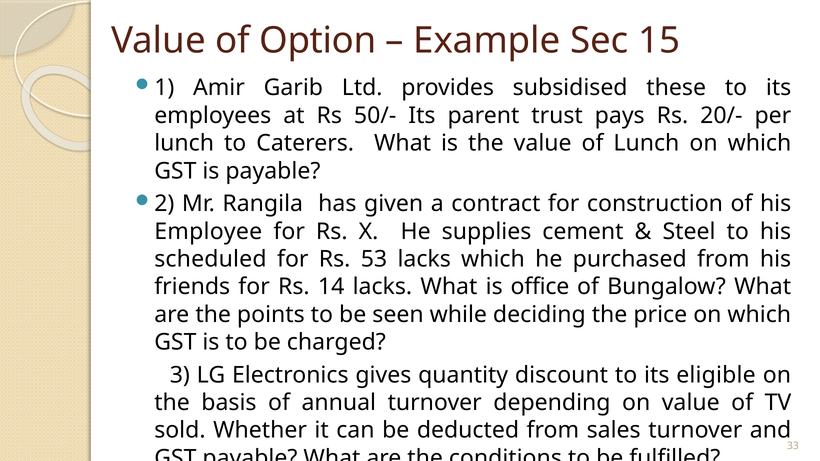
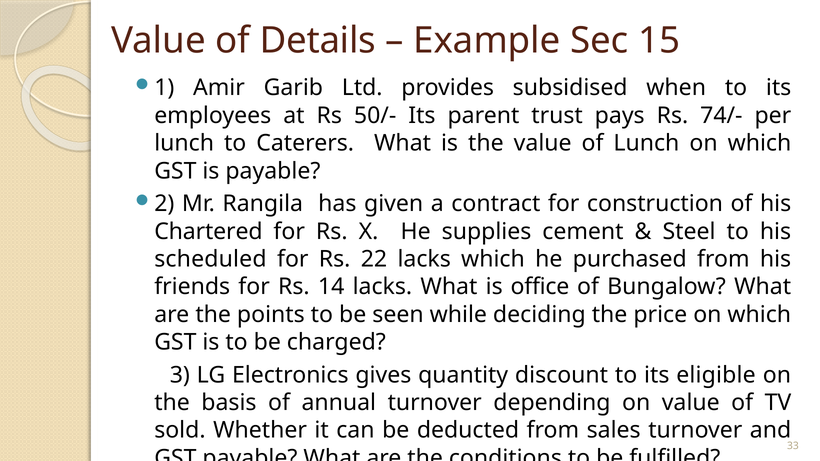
Option: Option -> Details (318, 40)
these: these -> when (676, 88)
20/-: 20/- -> 74/- (721, 116)
Employee: Employee -> Chartered (208, 232)
53: 53 -> 22 (374, 259)
